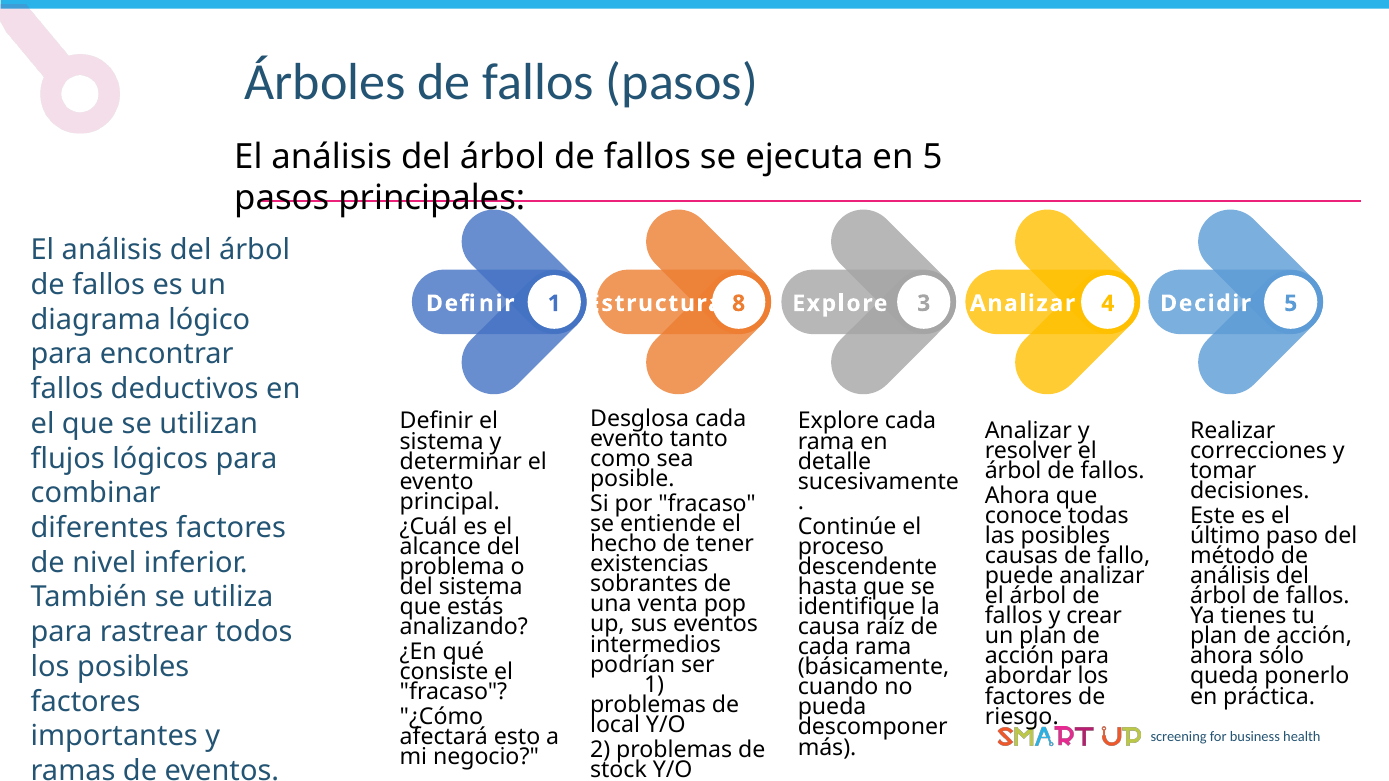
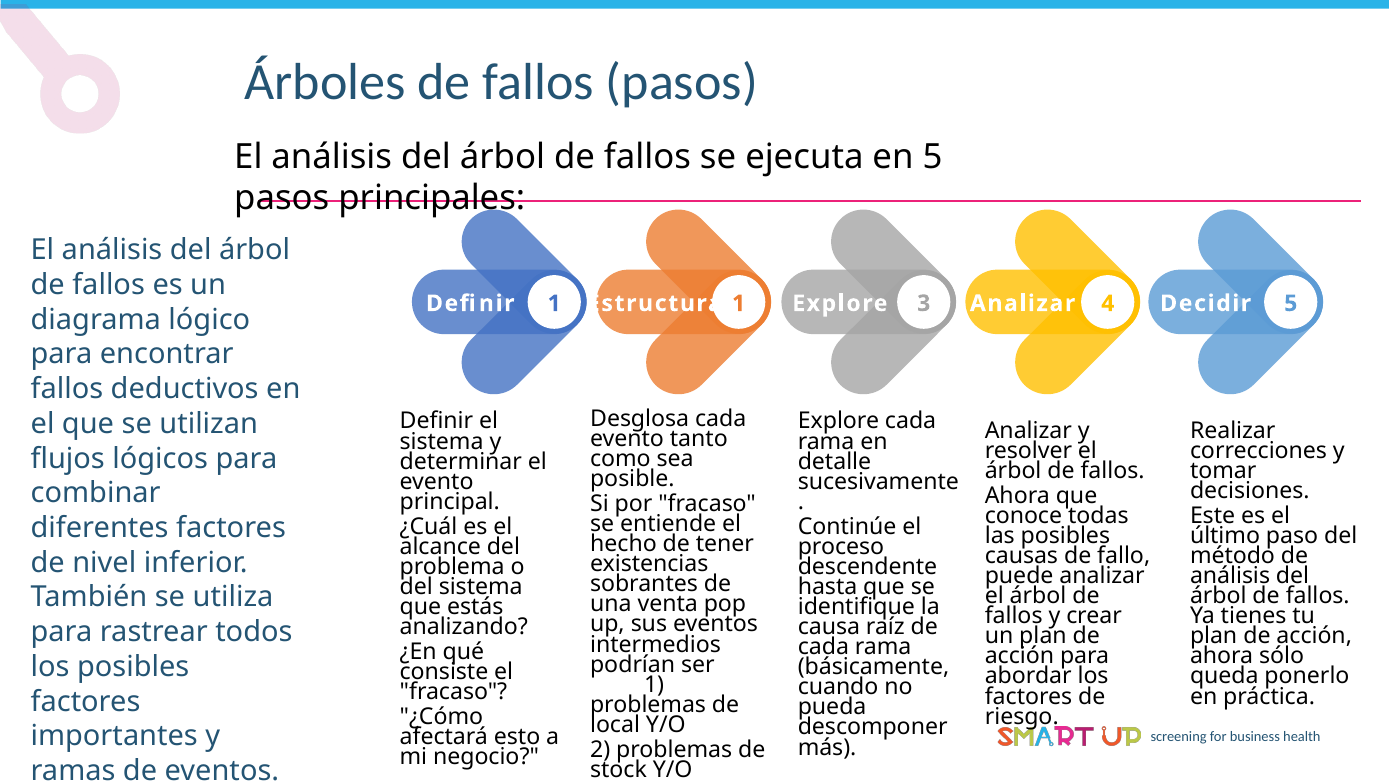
1 8: 8 -> 1 (739, 304)
